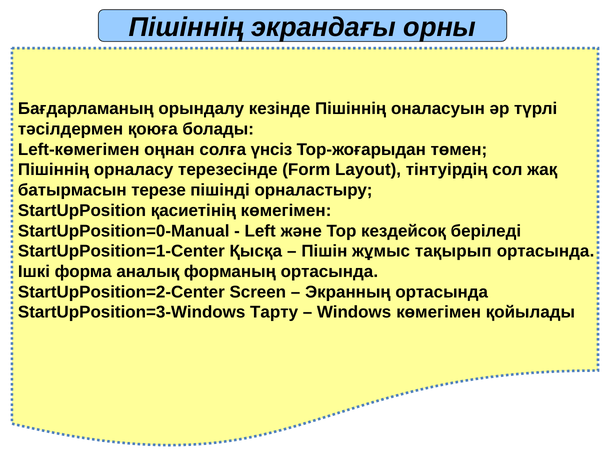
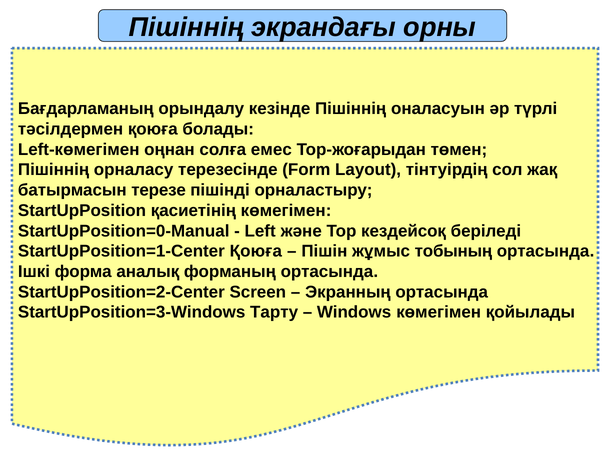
үнсіз: үнсіз -> емес (271, 149)
StartUpPosition=1-Center Қысқа: Қысқа -> Қоюға (256, 251)
тақырып: тақырып -> тобының (453, 251)
